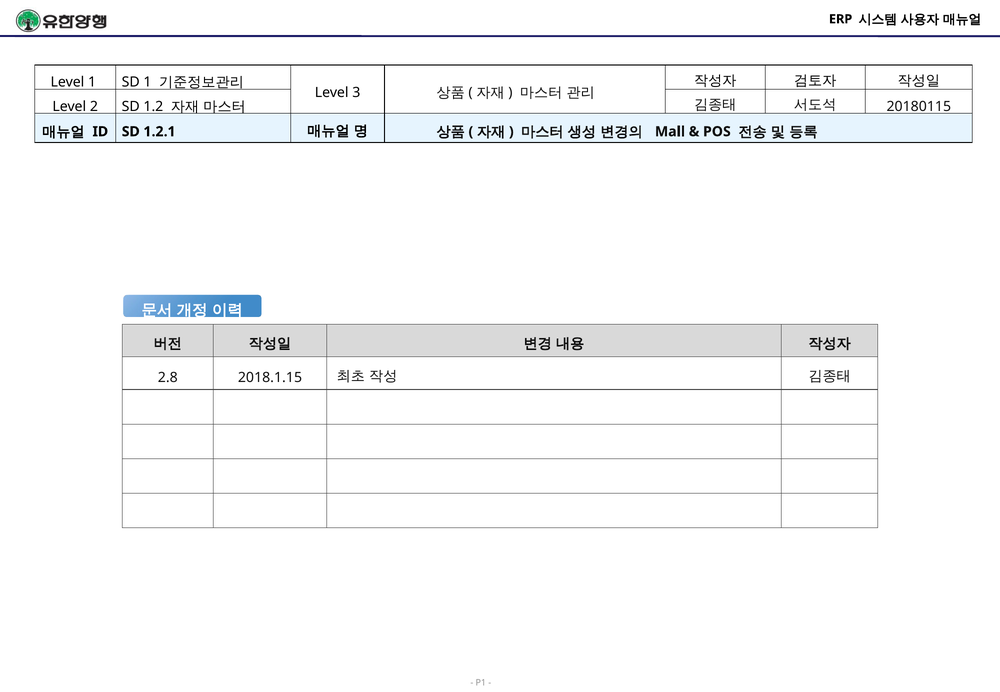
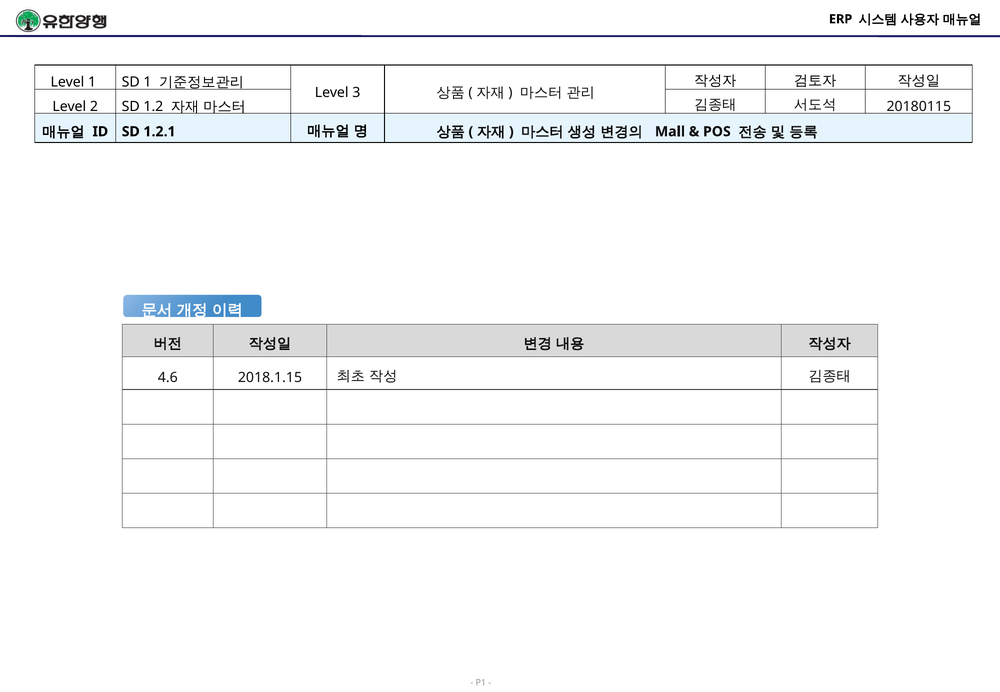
2.8: 2.8 -> 4.6 (168, 378)
